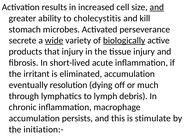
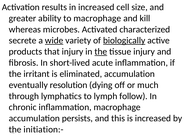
and underline: present -> none (157, 7)
to cholecystitis: cholecystitis -> macrophage (97, 18)
stomach: stomach -> whereas (25, 29)
perseverance: perseverance -> characterized (145, 29)
the underline: none -> present (101, 52)
debris: debris -> follow (134, 96)
is stimulate: stimulate -> increased (153, 119)
